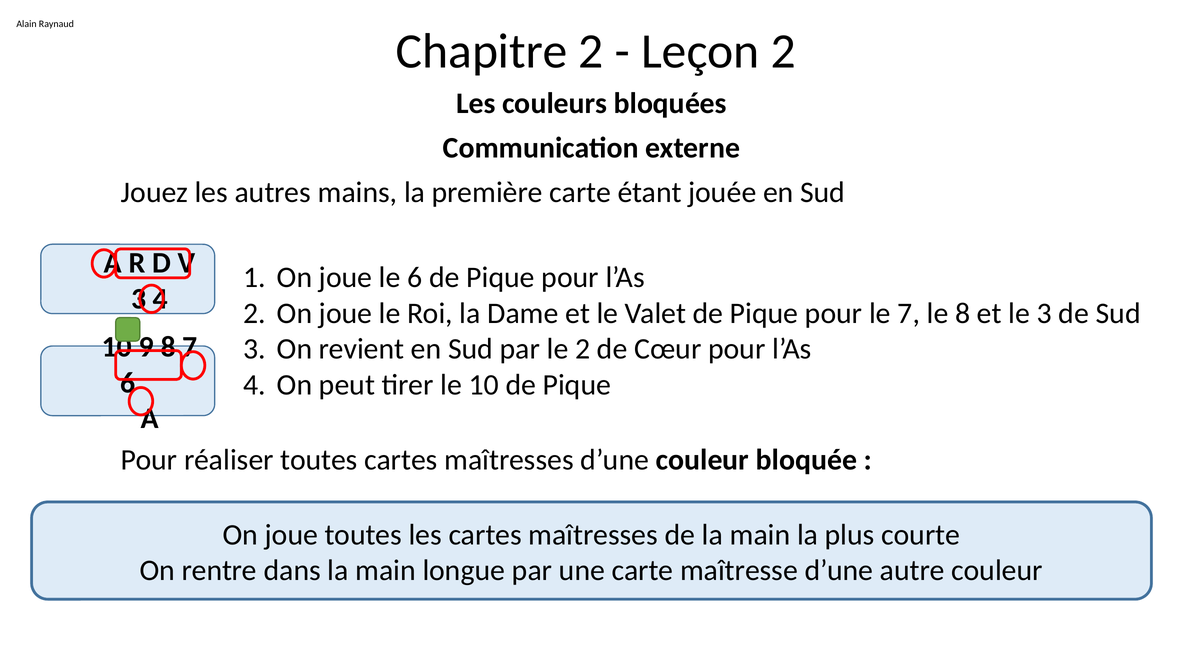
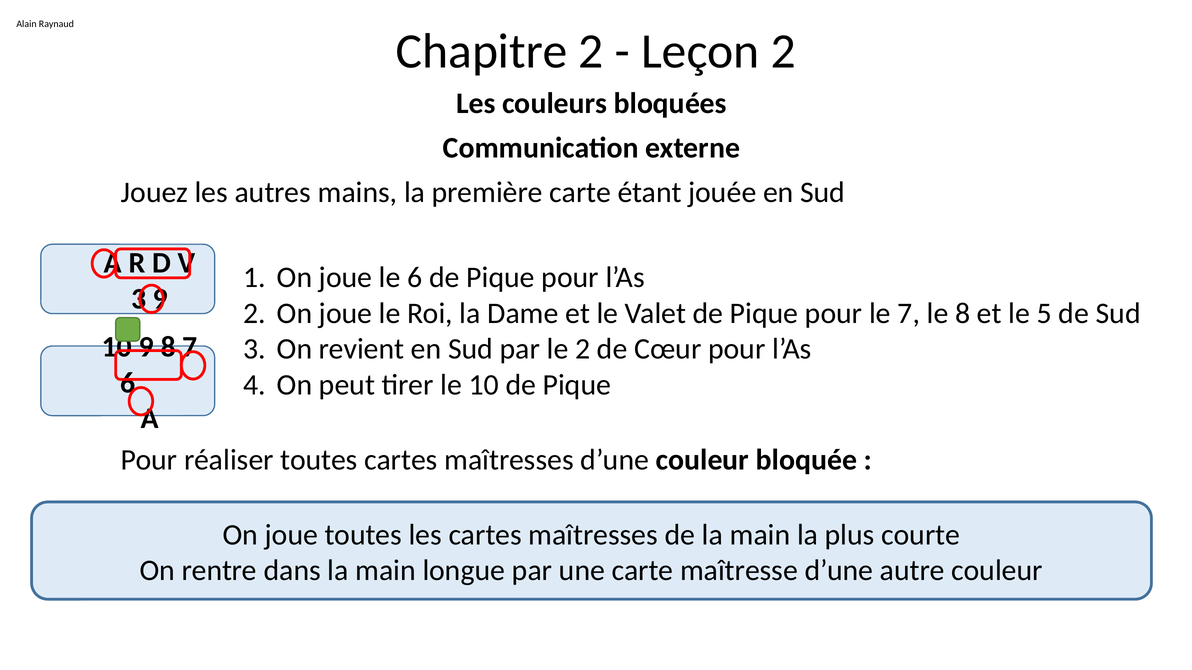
4: 4 -> 9 (161, 299)
le 3: 3 -> 5 (1044, 313)
